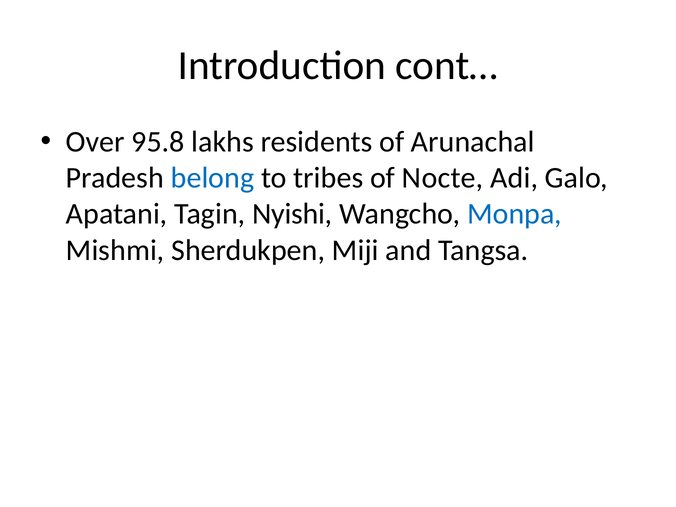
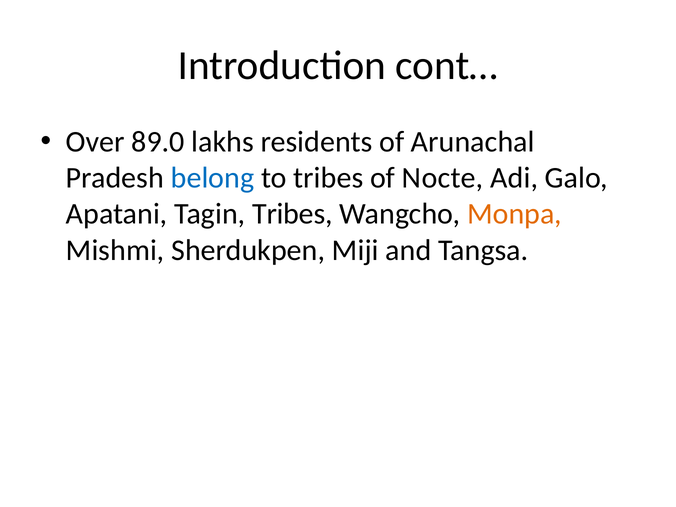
95.8: 95.8 -> 89.0 (158, 142)
Tagin Nyishi: Nyishi -> Tribes (292, 214)
Monpa colour: blue -> orange (514, 214)
